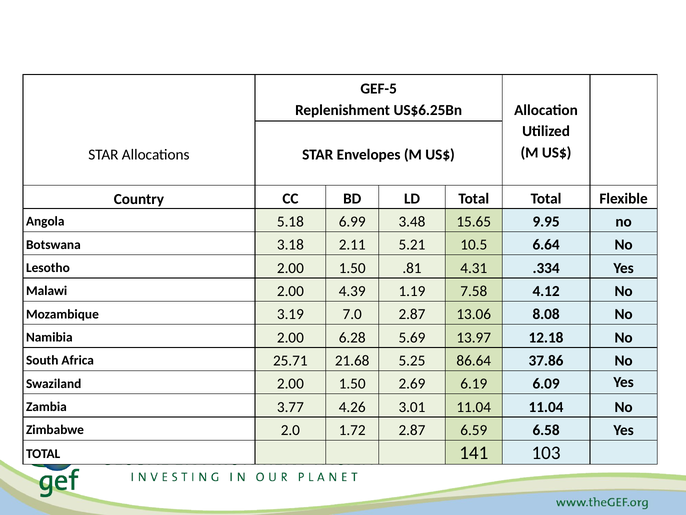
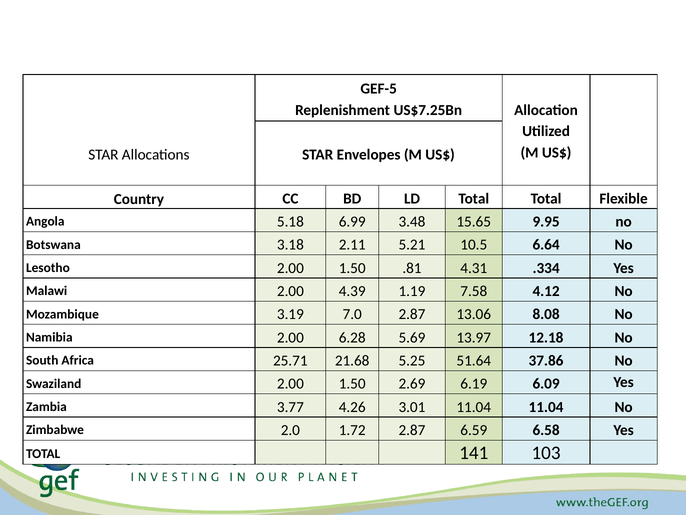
US$6.25Bn: US$6.25Bn -> US$7.25Bn (428, 110)
86.64: 86.64 -> 51.64 (474, 360)
